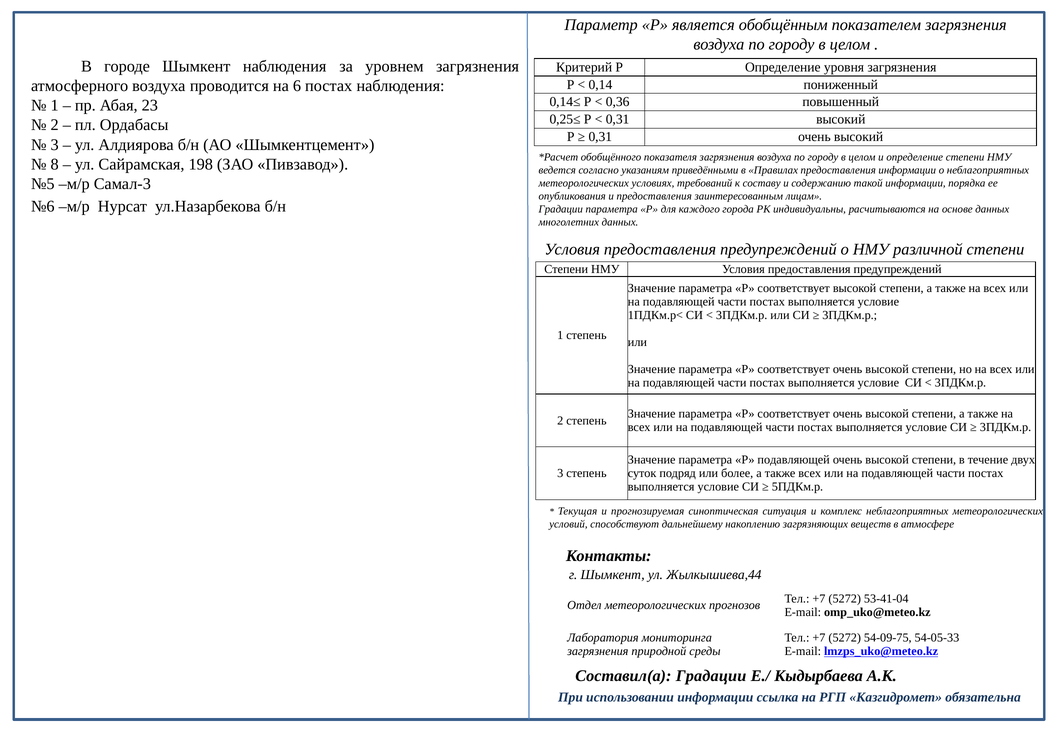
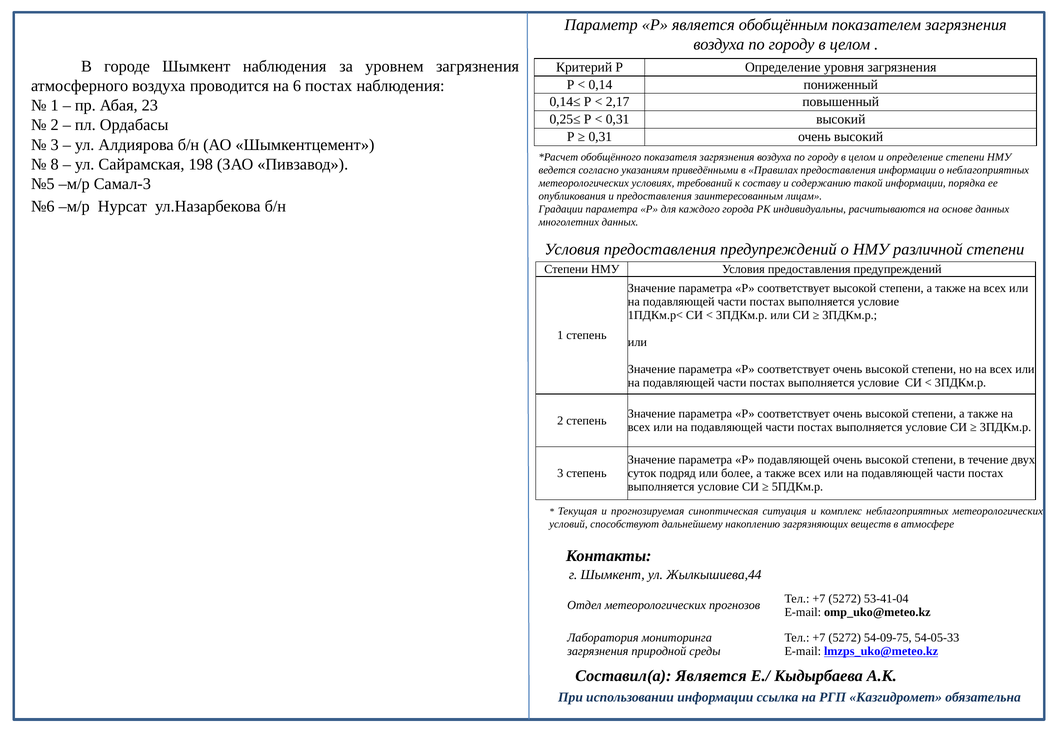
0,36: 0,36 -> 2,17 (618, 102)
Составил(а Градации: Градации -> Является (711, 676)
